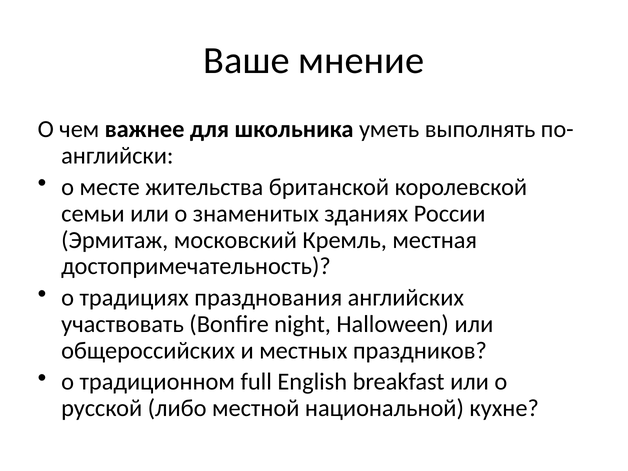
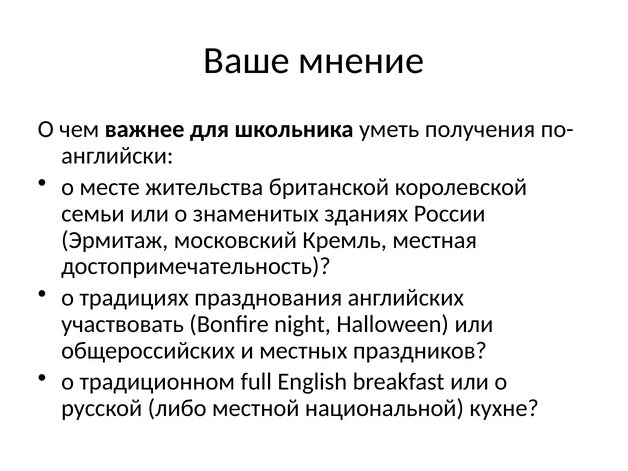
выполнять: выполнять -> получения (480, 129)
